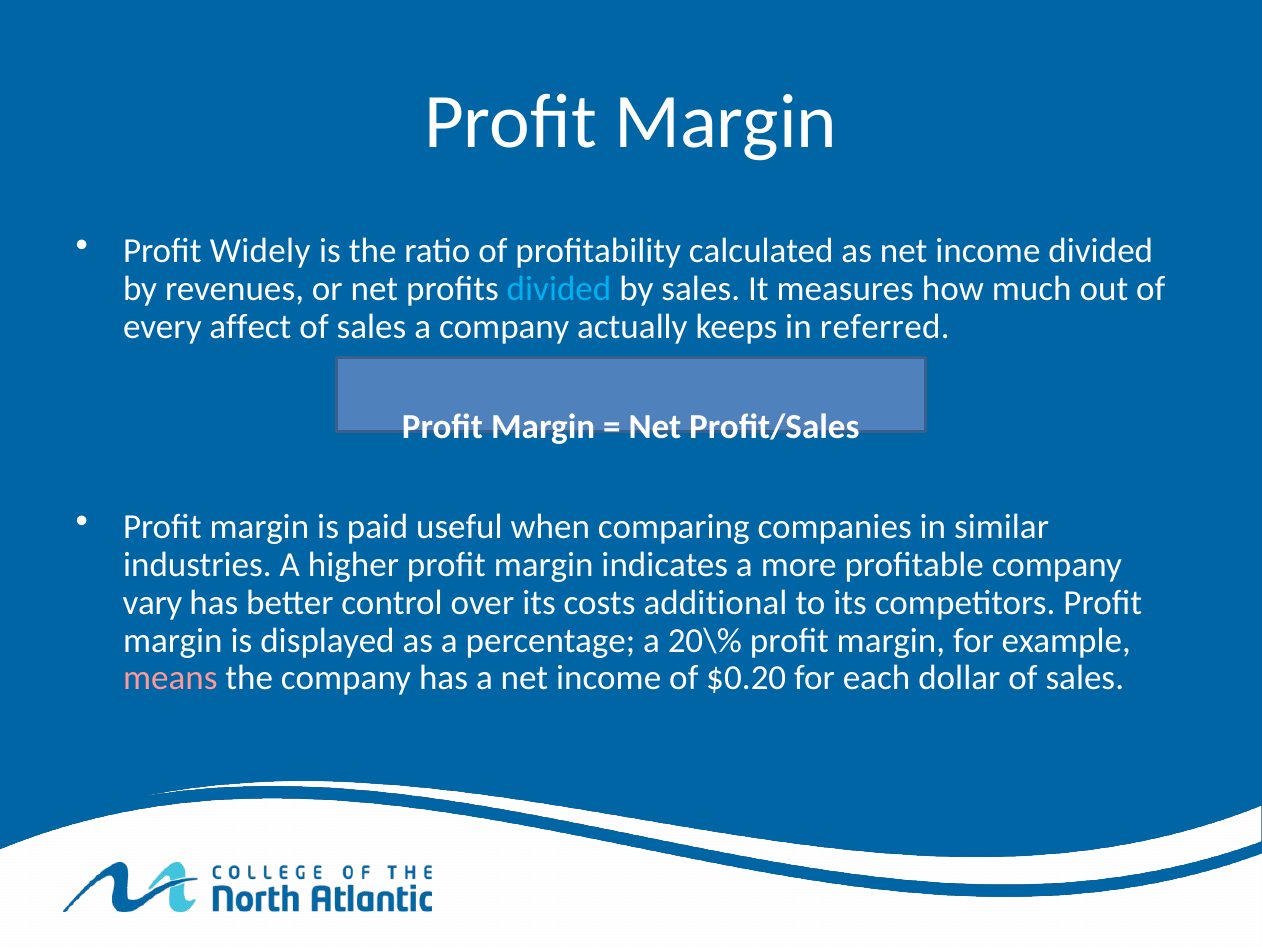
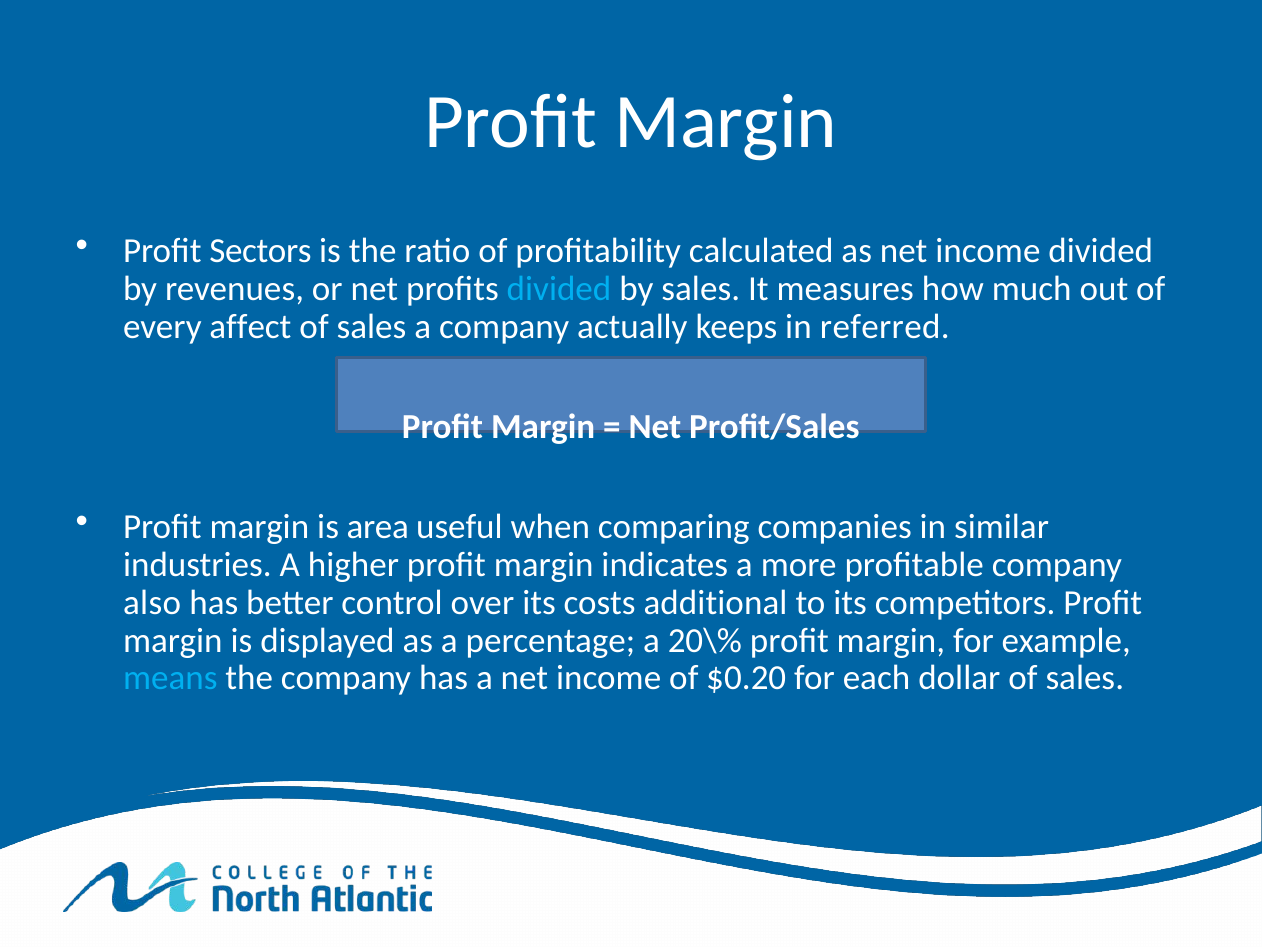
Widely: Widely -> Sectors (260, 251)
paid: paid -> area (378, 527)
vary: vary -> also (152, 602)
means colour: pink -> light blue (170, 678)
